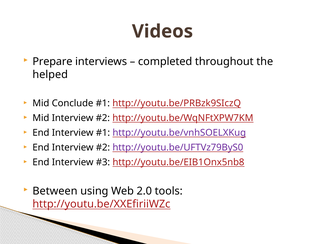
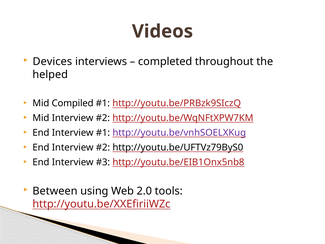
Prepare: Prepare -> Devices (52, 62)
Conclude: Conclude -> Compiled (73, 103)
http://youtu.be/UFTVz79ByS0 colour: purple -> black (178, 147)
